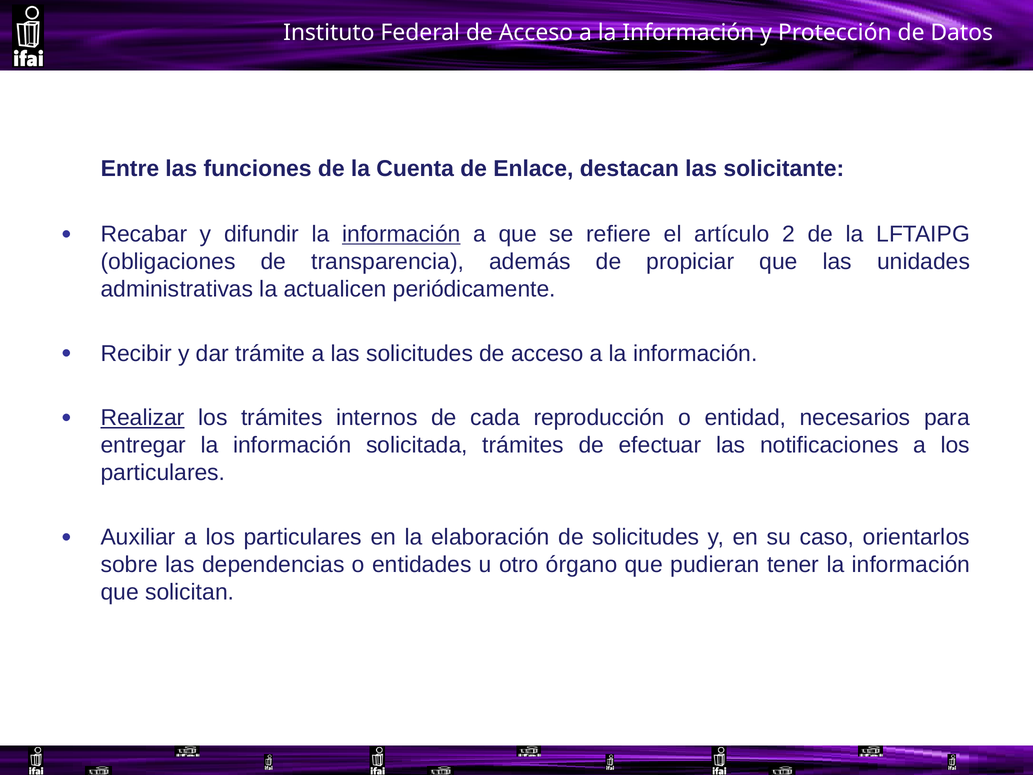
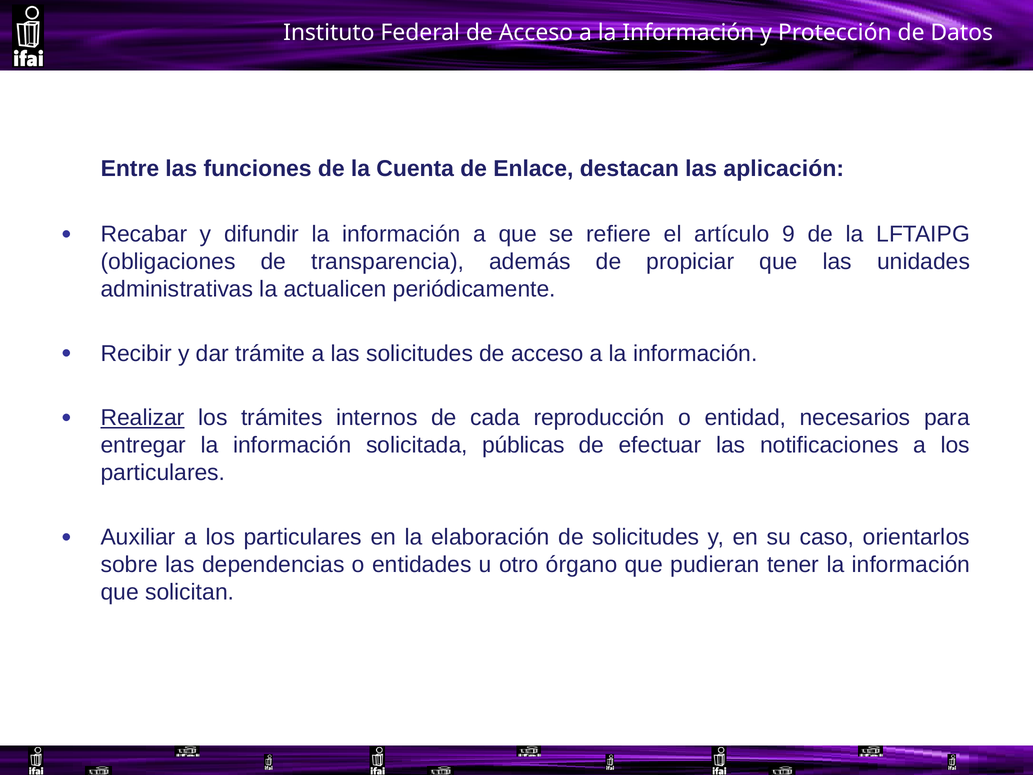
solicitante: solicitante -> aplicación (784, 169)
información underline: present -> none (401, 234)
2: 2 -> 9 (788, 234)
solicitada trámites: trámites -> públicas (523, 445)
